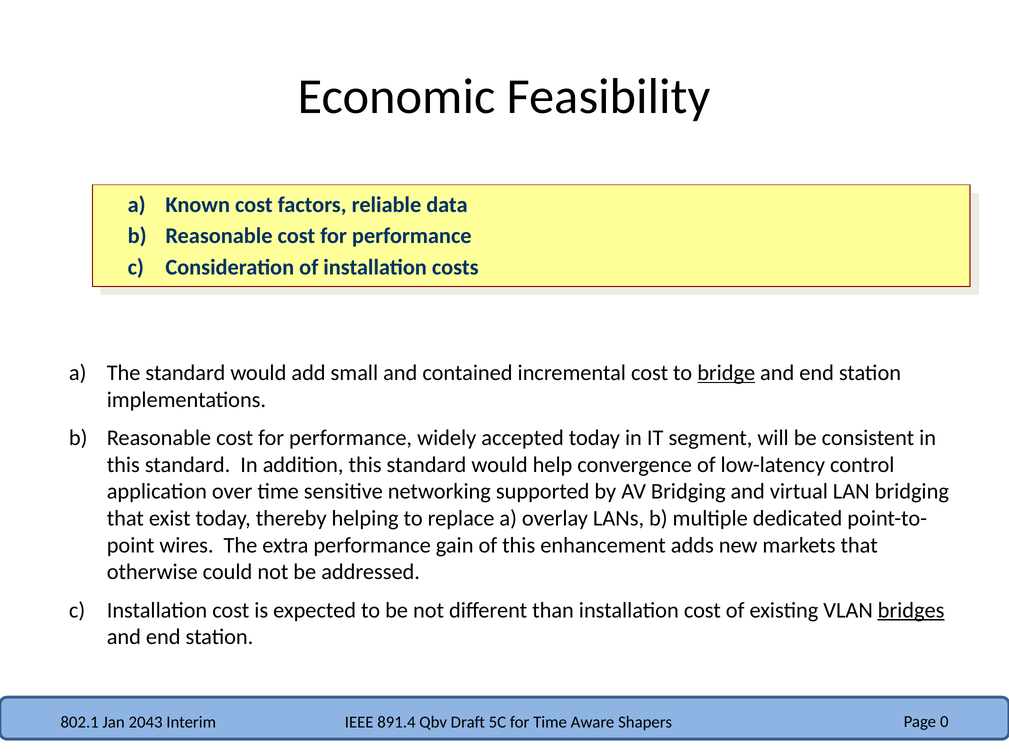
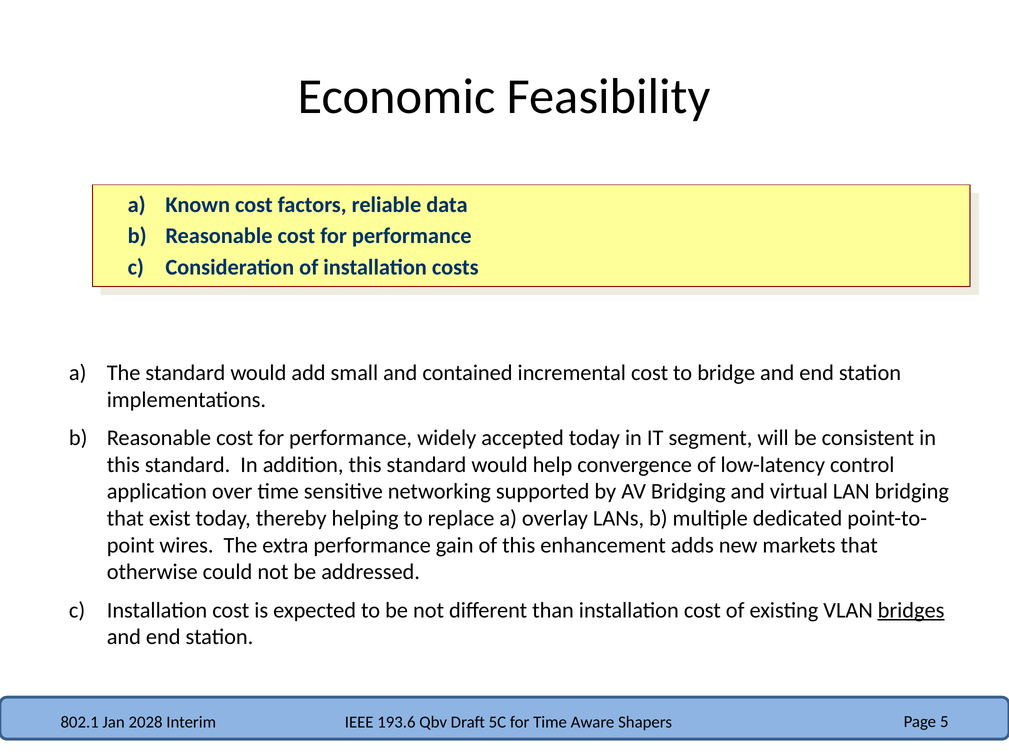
bridge underline: present -> none (726, 373)
2043: 2043 -> 2028 (146, 723)
891.4: 891.4 -> 193.6 (396, 723)
0: 0 -> 5 (944, 723)
